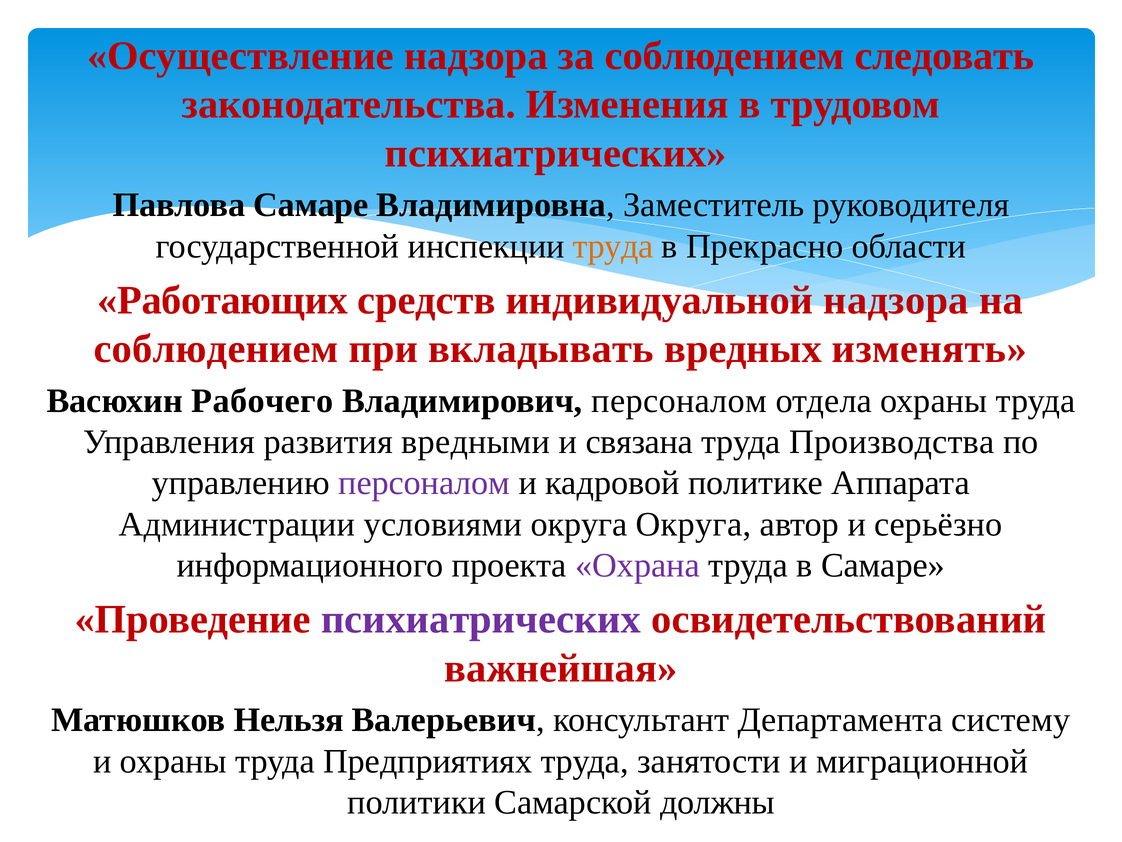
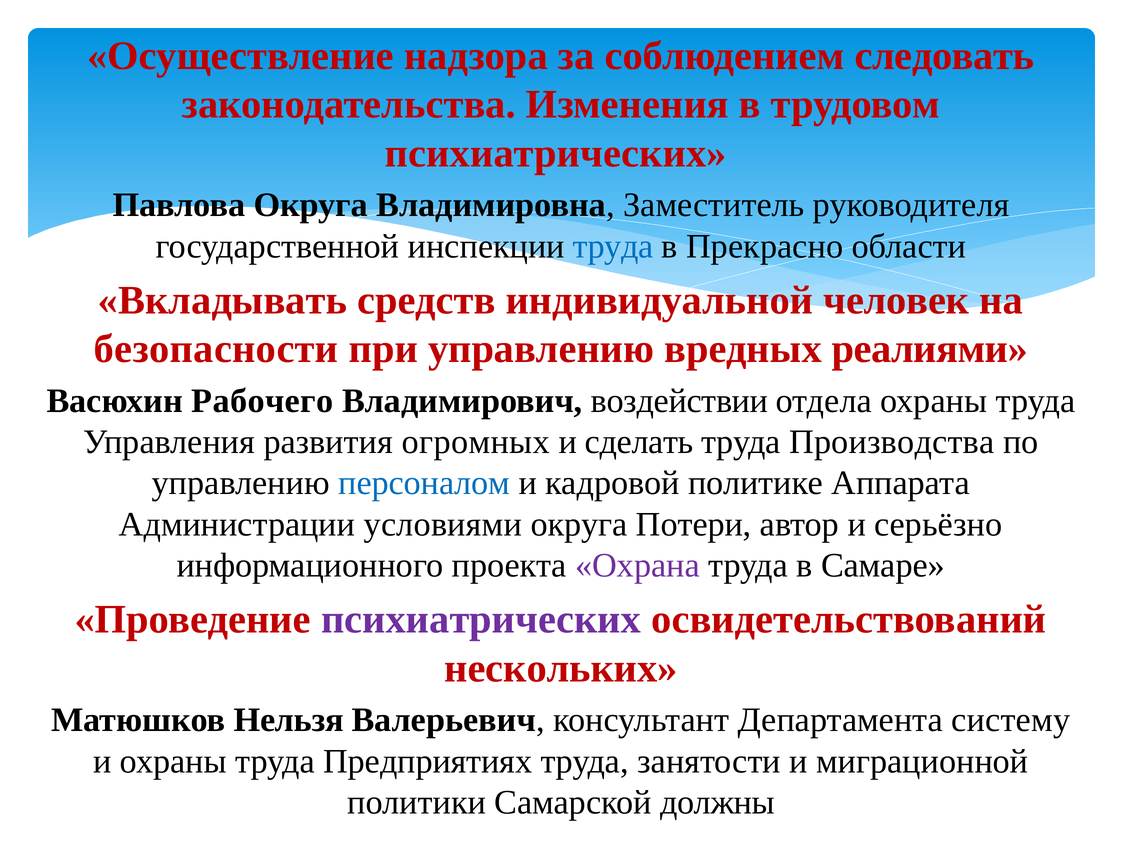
Павлова Самаре: Самаре -> Округа (311, 205)
труда colour: orange -> blue (613, 246)
Работающих: Работающих -> Вкладывать (222, 300)
индивидуальной надзора: надзора -> человек (896, 300)
соблюдением: соблюдением -> безопасности (216, 349)
при вкладывать: вкладывать -> управлению (541, 349)
изменять: изменять -> реалиями (930, 349)
Владимирович персоналом: персоналом -> воздействии (680, 401)
вредными: вредными -> огромных (476, 442)
связана: связана -> сделать (639, 442)
персоналом colour: purple -> blue (424, 483)
округа Округа: Округа -> Потери (694, 524)
важнейшая: важнейшая -> нескольких (561, 668)
